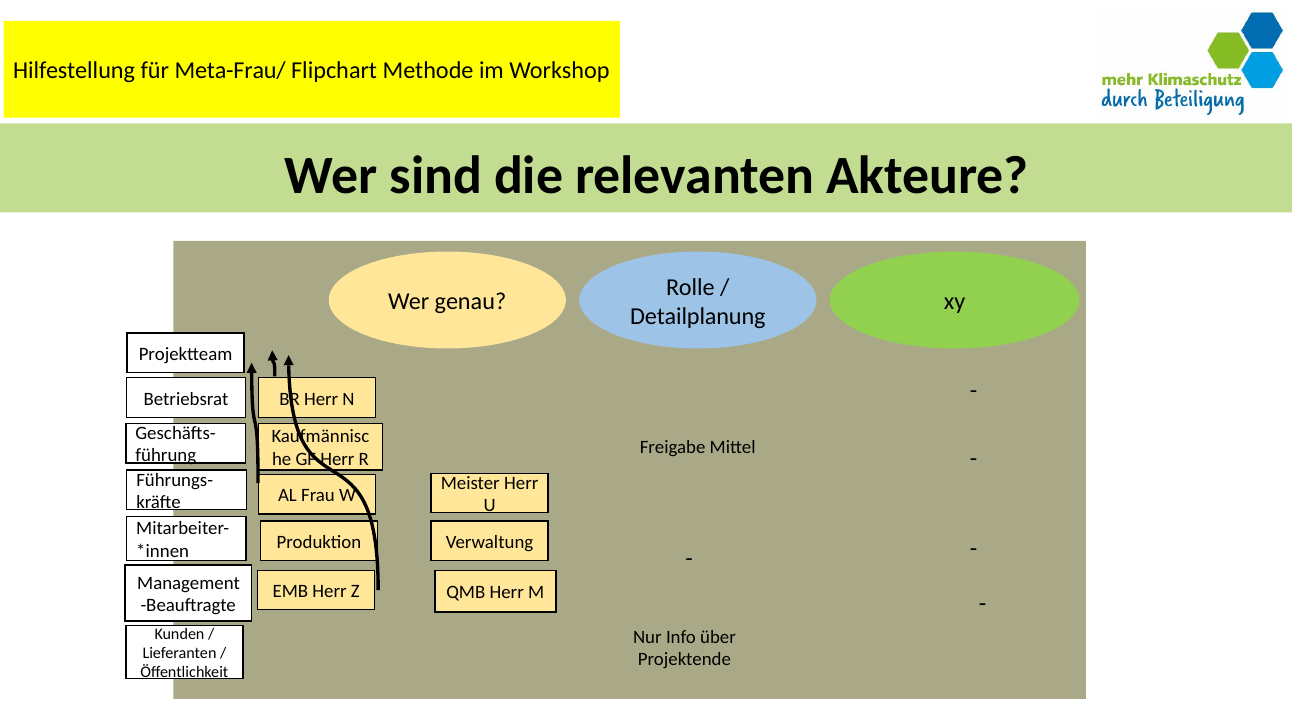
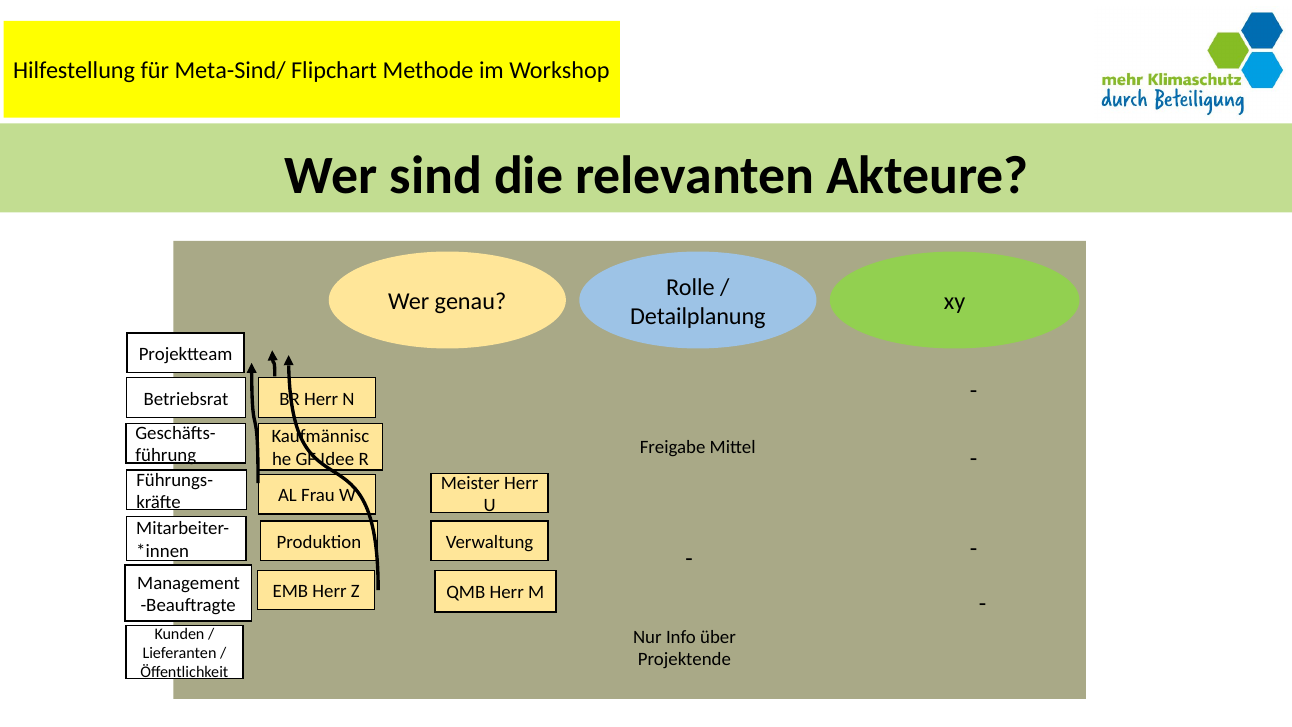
Meta-Frau/: Meta-Frau/ -> Meta-Sind/ (230, 71)
GF Herr: Herr -> Idee (337, 459)
